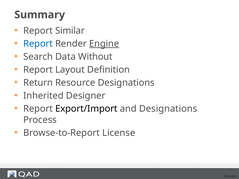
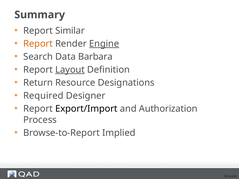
Report colour: blue -> orange (38, 44)
Without: Without -> Barbara (95, 57)
Layout underline: none -> present (70, 70)
Inherited: Inherited -> Required (43, 96)
and Designations: Designations -> Authorization (168, 109)
License: License -> Implied (119, 133)
